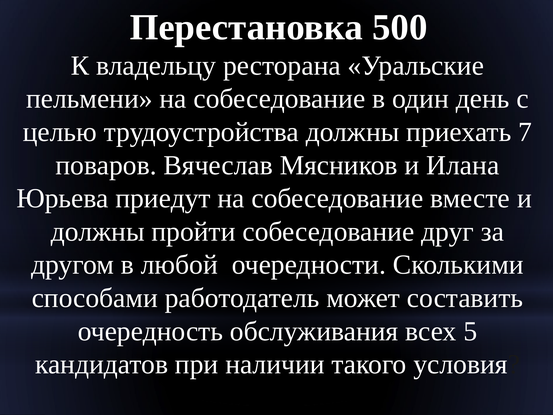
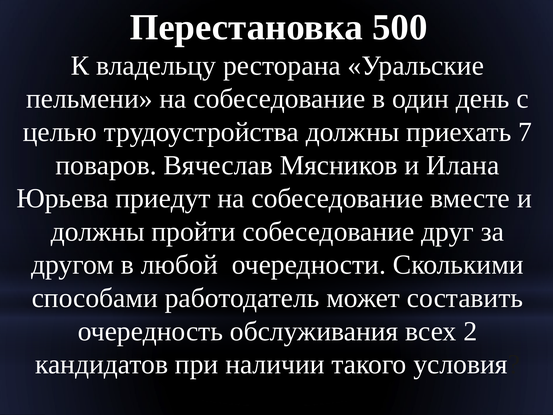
5: 5 -> 2 (470, 331)
